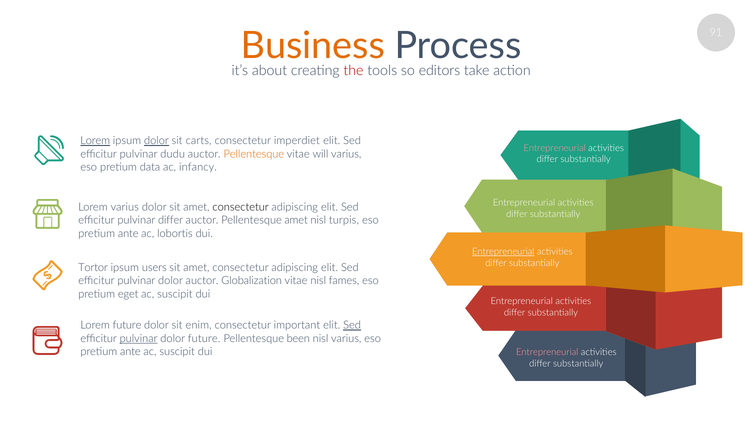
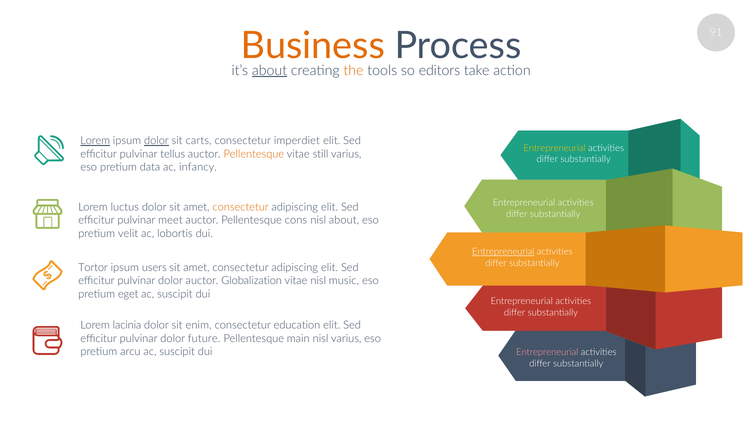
about underline: none -> present (270, 70)
the colour: red -> orange (353, 70)
Entrepreneurial colour: pink -> yellow (555, 148)
dudu: dudu -> tellus (173, 154)
will: will -> still (321, 154)
Lorem varius: varius -> luctus (125, 207)
consectetur colour: black -> orange (241, 207)
pulvinar differ: differ -> meet (170, 220)
Pellentesque amet: amet -> cons (296, 220)
nisl turpis: turpis -> about (344, 220)
ante: ante -> velit (128, 234)
fames: fames -> music (344, 281)
Lorem future: future -> lacinia (127, 325)
important: important -> education (297, 325)
Sed underline: present -> none (352, 325)
pulvinar underline: present -> none (139, 339)
been: been -> main (298, 339)
ante: ante -> arcu (130, 352)
